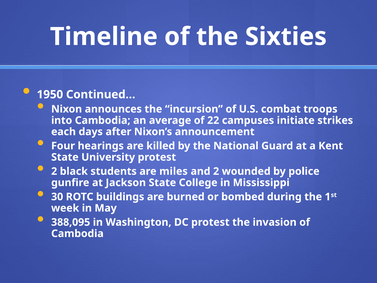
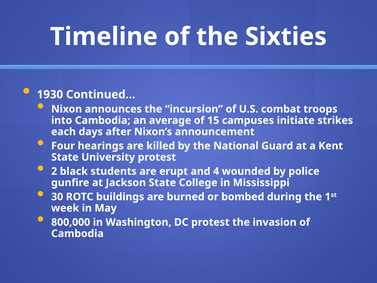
1950: 1950 -> 1930 (50, 94)
22: 22 -> 15 (213, 120)
miles: miles -> erupt (174, 171)
and 2: 2 -> 4 (216, 171)
388,095: 388,095 -> 800,000 (71, 222)
